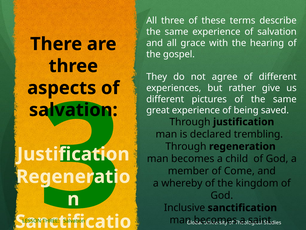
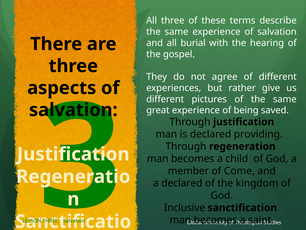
grace: grace -> burial (193, 43)
trembling: trembling -> providing (258, 134)
a whereby: whereby -> declared (182, 183)
